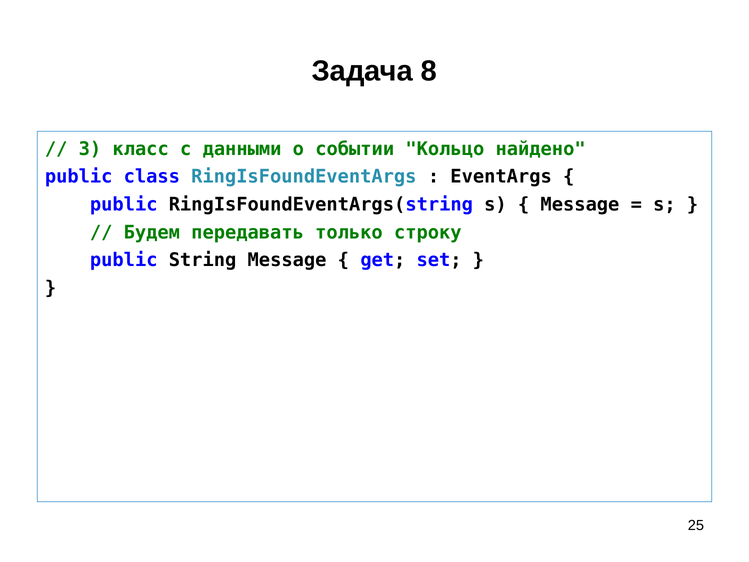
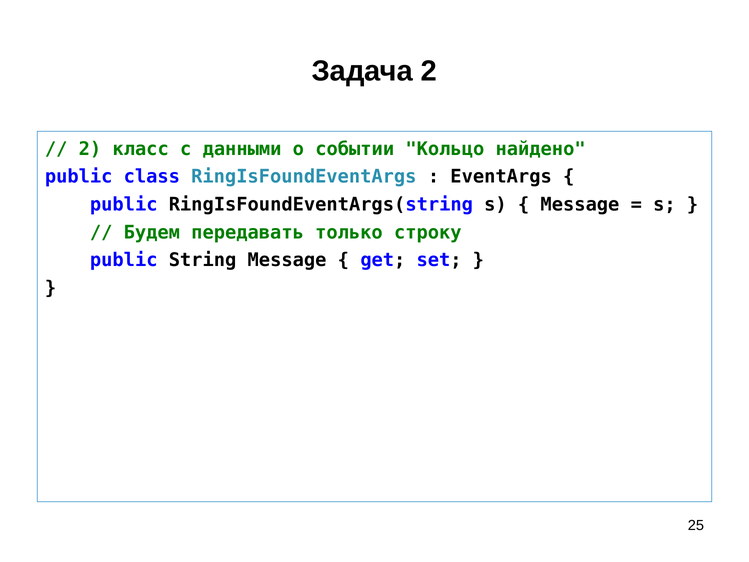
Задача 8: 8 -> 2 (429, 71)
3: 3 -> 2 (90, 149)
